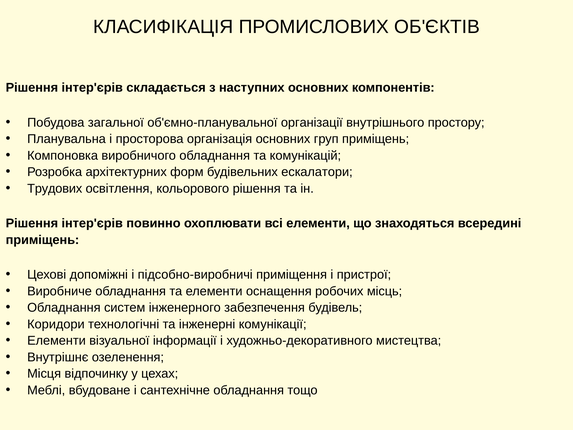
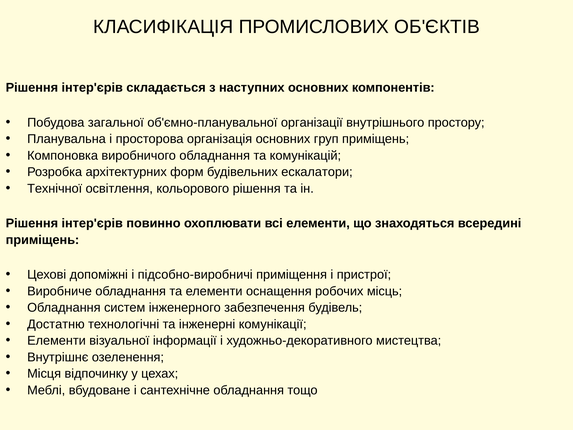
Трудових: Трудових -> Технічної (55, 188)
Коридори: Коридори -> Достатню (56, 324)
